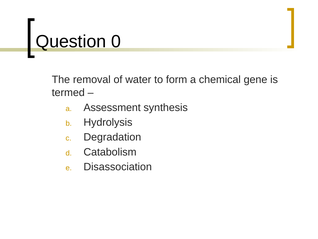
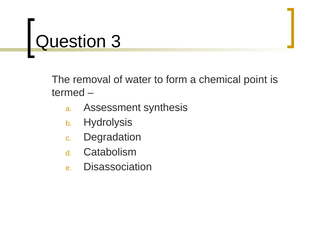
0: 0 -> 3 (116, 42)
gene: gene -> point (255, 79)
